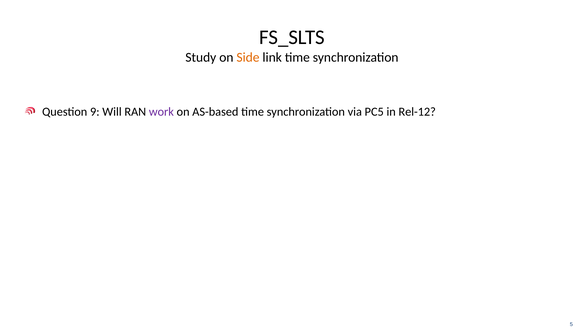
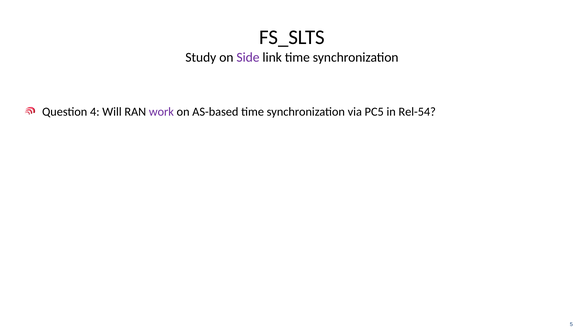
Side colour: orange -> purple (248, 57)
9: 9 -> 4 (95, 112)
Rel-12: Rel-12 -> Rel-54 (417, 112)
